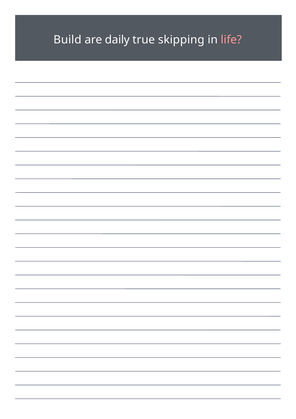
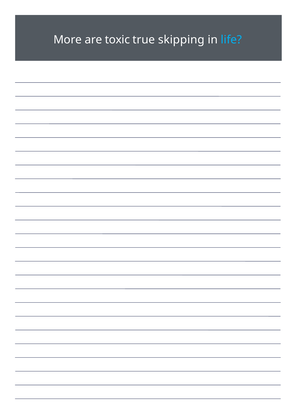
Build: Build -> More (68, 40)
daily: daily -> toxic (117, 40)
life colour: pink -> light blue (231, 40)
